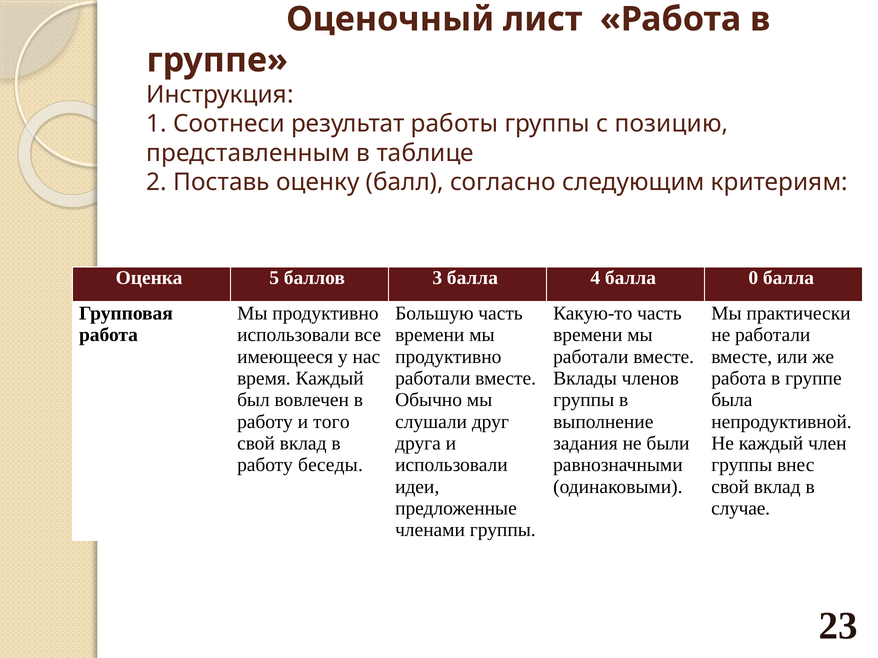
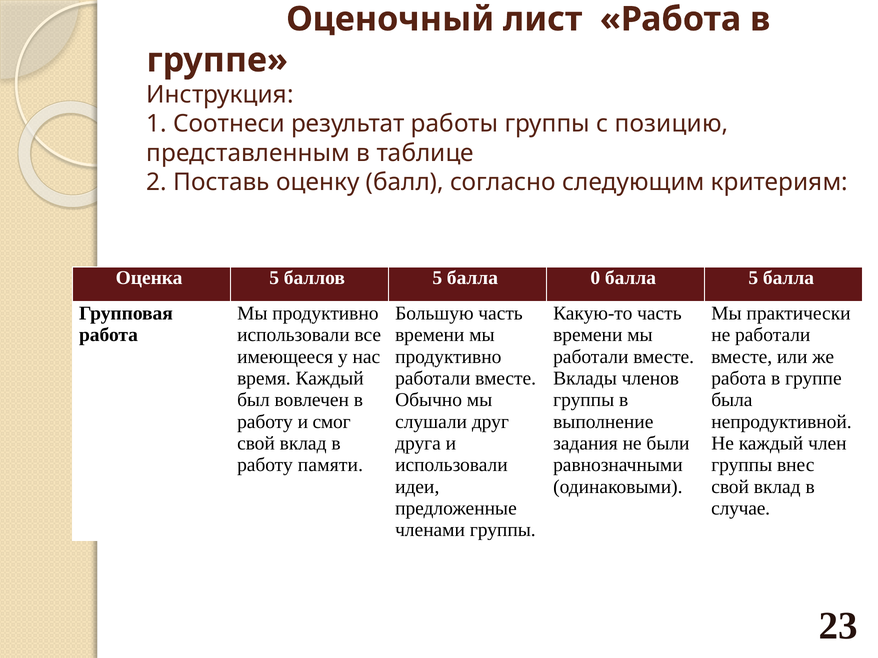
баллов 3: 3 -> 5 (437, 278)
4: 4 -> 0 (595, 278)
балла 0: 0 -> 5 (753, 278)
того: того -> смог (332, 422)
беседы: беседы -> памяти (330, 465)
